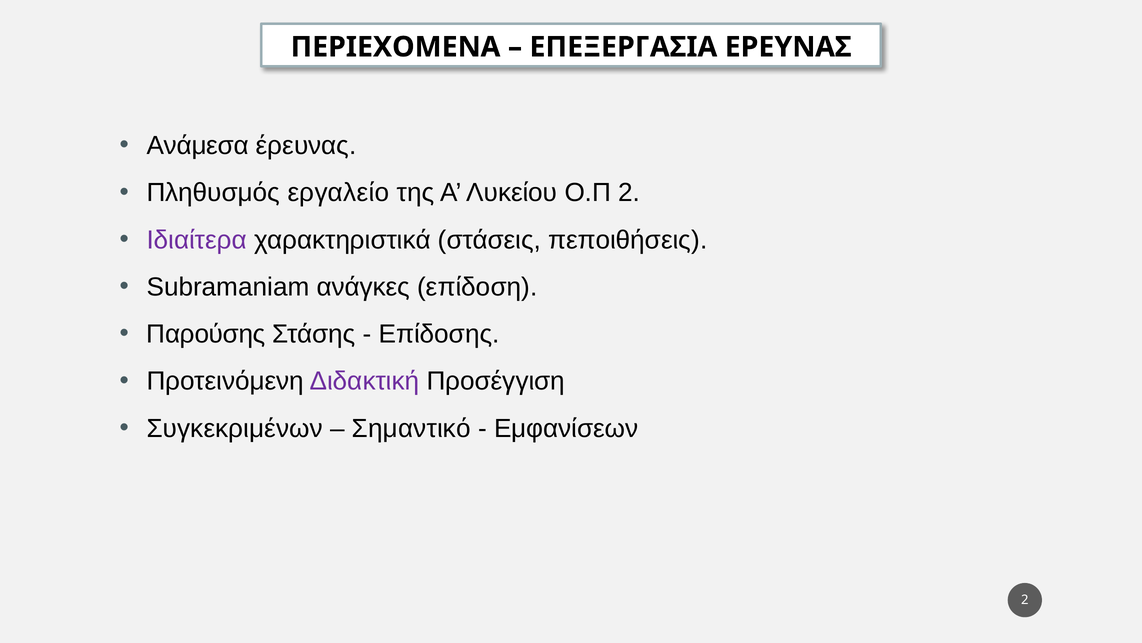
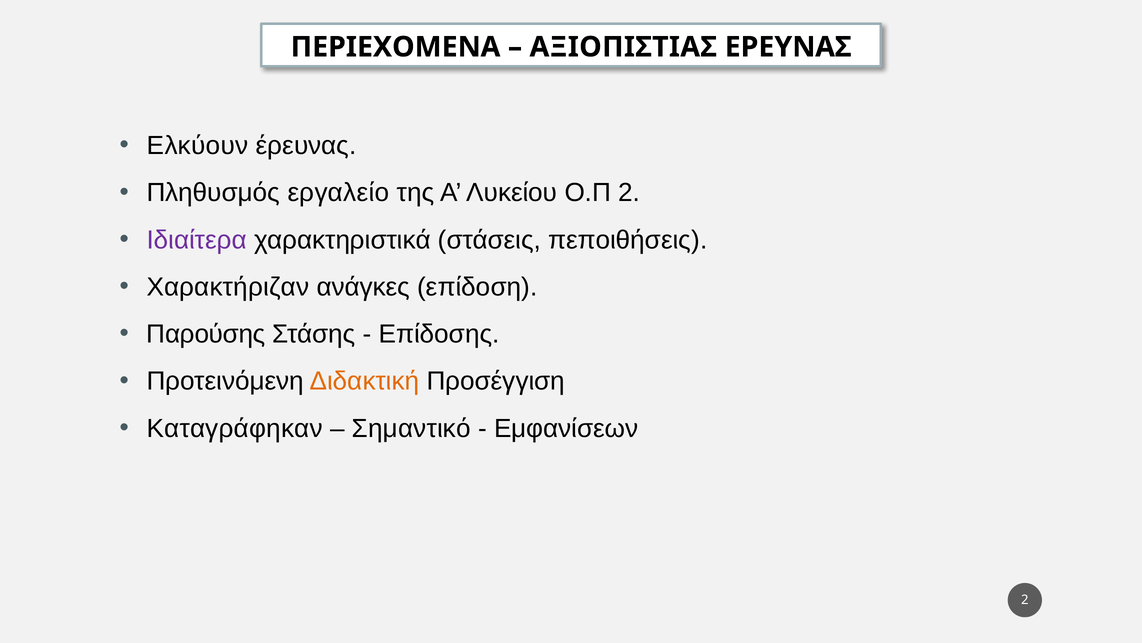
ΕΠΕΞΕΡΓΑΣΙΑ: ΕΠΕΞΕΡΓΑΣΙΑ -> ΑΞΙΟΠΙΣΤΙΑΣ (623, 47)
Ανάμεσα: Ανάμεσα -> Ελκύουν (198, 146)
Subramaniam: Subramaniam -> Χαρακτήριζαν (228, 287)
Διδακτική colour: purple -> orange (365, 381)
Συγκεκριμένων: Συγκεκριμένων -> Καταγράφηκαν (235, 428)
